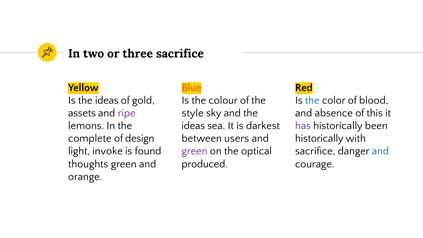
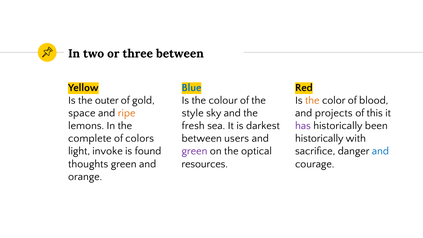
three sacrifice: sacrifice -> between (180, 54)
Blue colour: orange -> blue (192, 88)
Is the ideas: ideas -> outer (107, 100)
the colour: blue -> orange (312, 100)
assets: assets -> space (82, 113)
ripe colour: purple -> orange (127, 113)
absence: absence -> projects (334, 113)
ideas: ideas -> fresh (193, 126)
design: design -> colors (140, 138)
produced: produced -> resources (205, 164)
